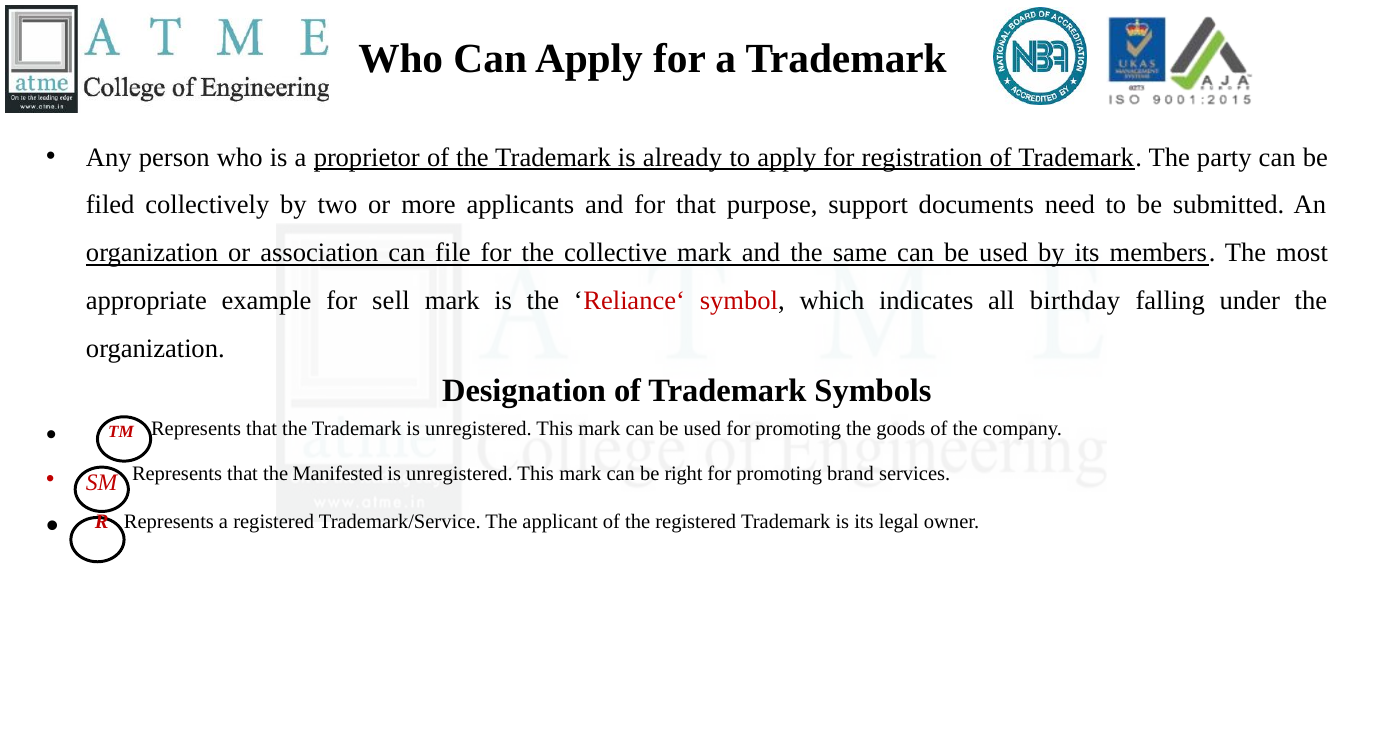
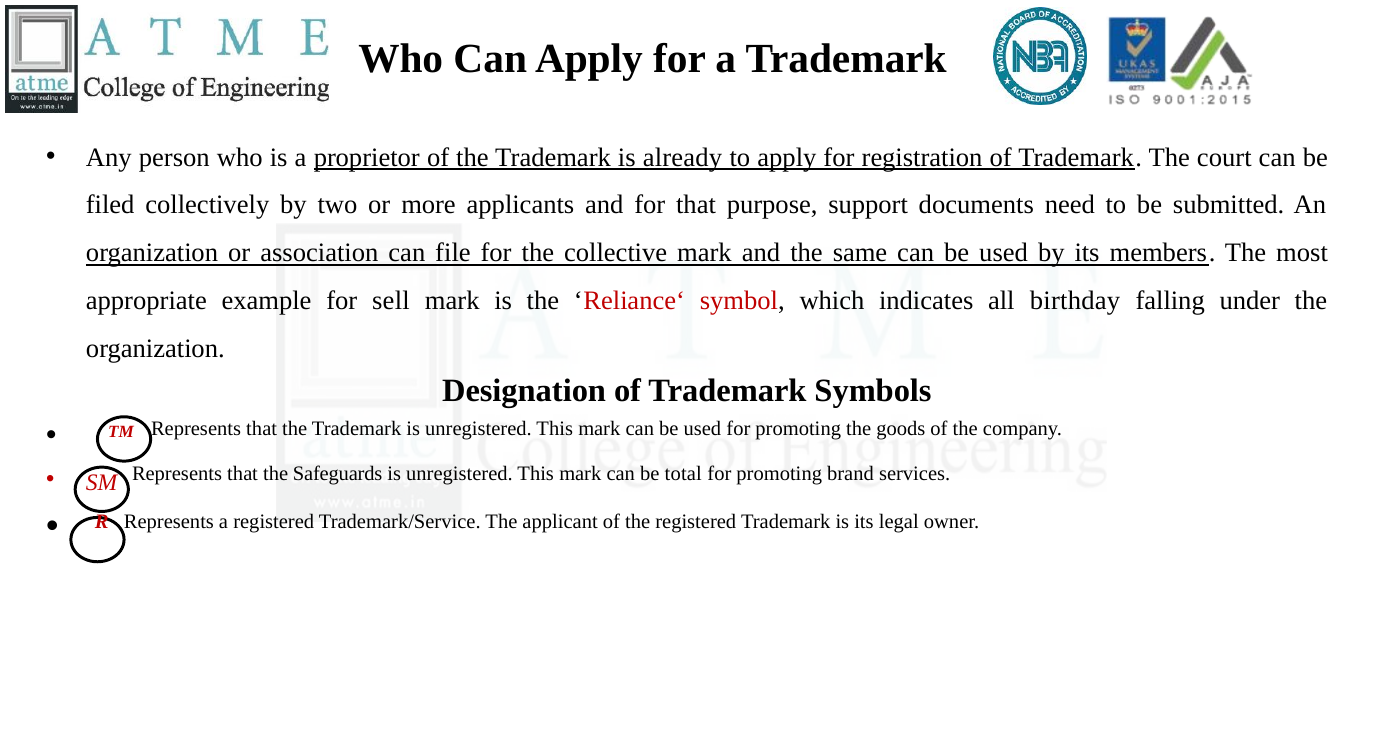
party: party -> court (1224, 157)
Manifested: Manifested -> Safeguards (338, 473)
right: right -> total (683, 473)
